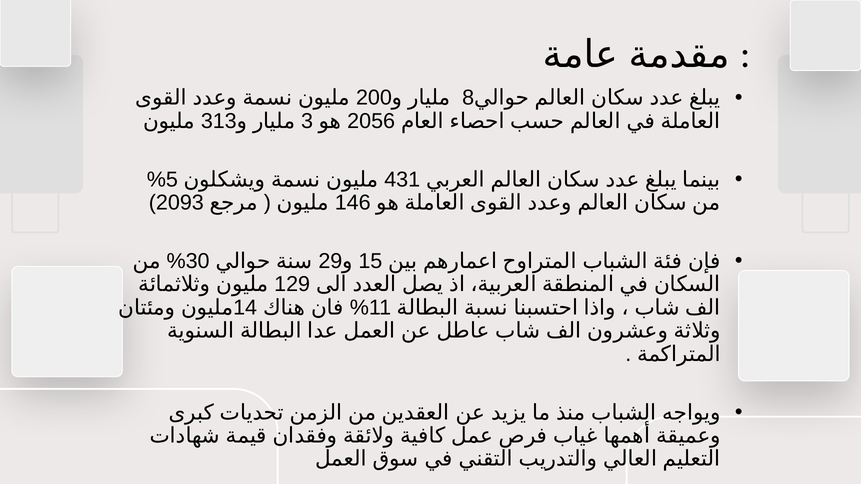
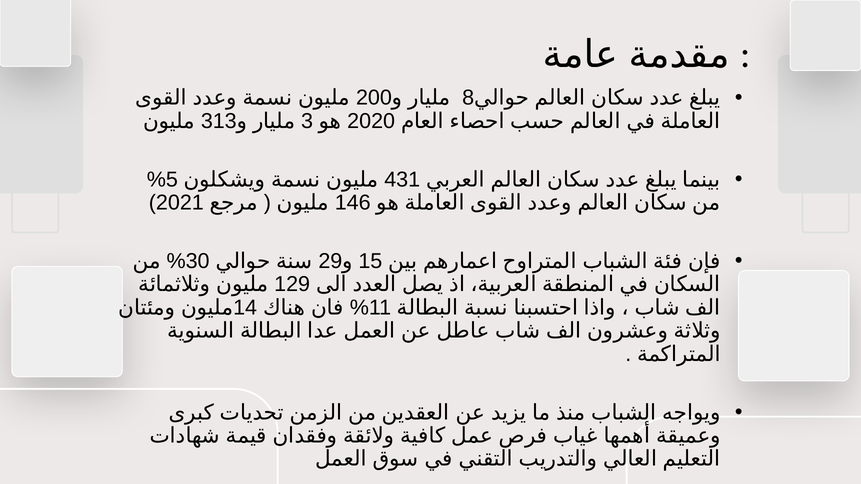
2056: 2056 -> 2020 (371, 121)
2093: 2093 -> 2021 (180, 203)
